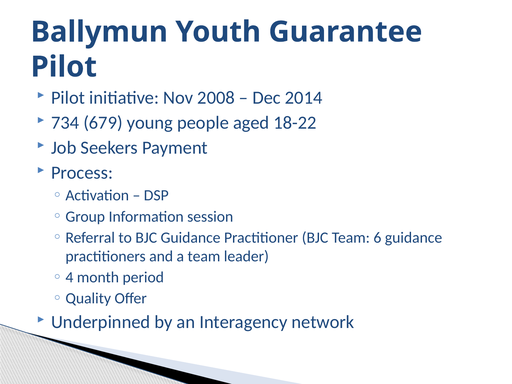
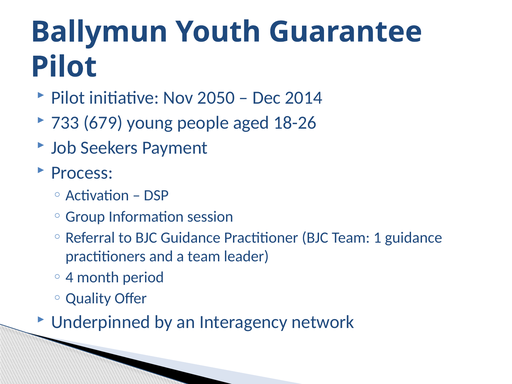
2008: 2008 -> 2050 (216, 98)
734: 734 -> 733 (65, 123)
18-22: 18-22 -> 18-26 (295, 123)
6: 6 -> 1 (377, 238)
